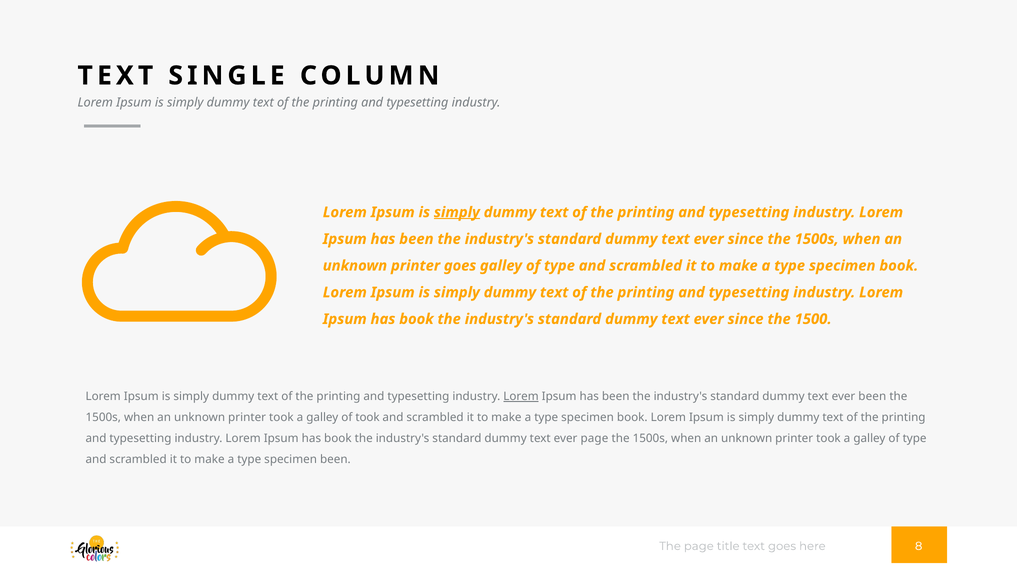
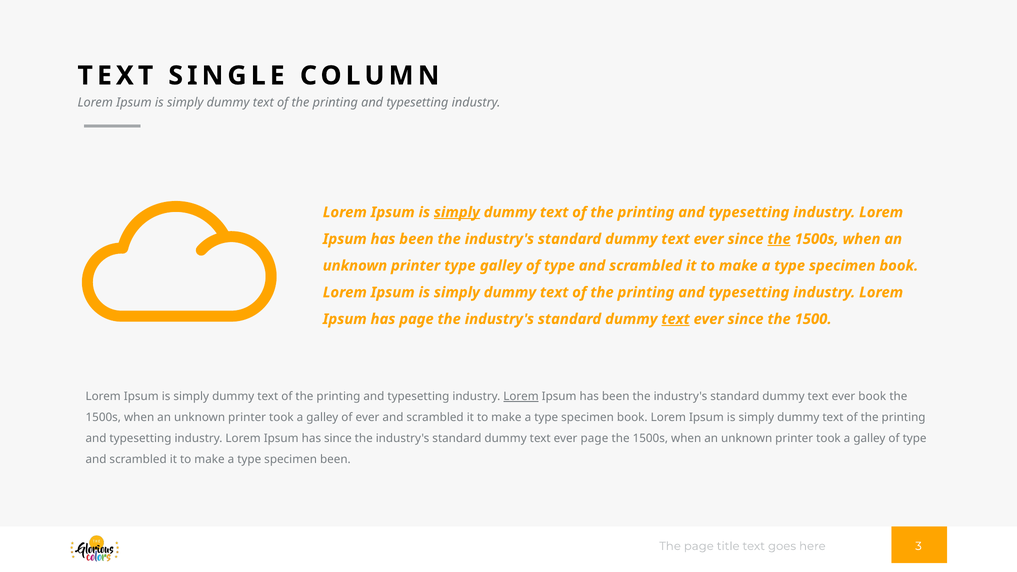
the underline: none -> present (779, 239)
printer goes: goes -> type (460, 266)
book: book -> page (416, 319)
text underline: none -> present (676, 319)
ever been: been -> book (872, 397)
of took: took -> ever (367, 418)
book: book -> since (338, 439)
8: 8 -> 3 (919, 546)
